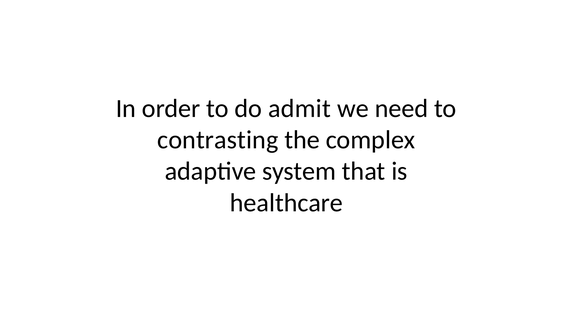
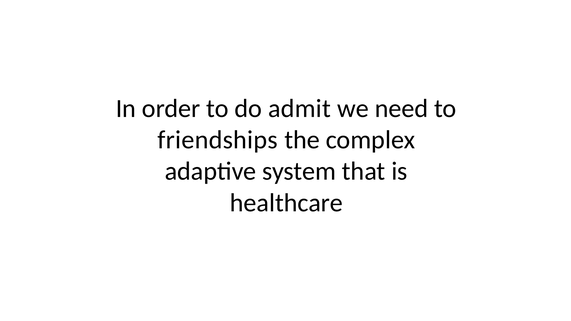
contrasting: contrasting -> friendships (218, 140)
